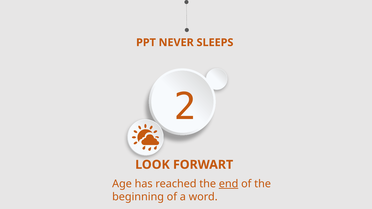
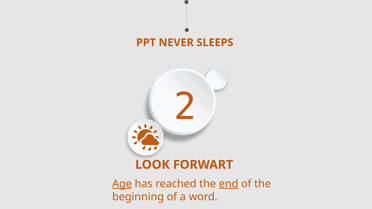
Age underline: none -> present (122, 184)
